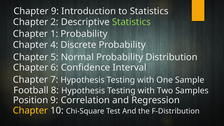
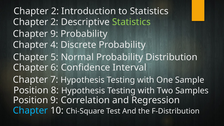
9: 9 -> 2 (55, 11)
Chapter 1: 1 -> 9 (54, 34)
Football: Football -> Position (31, 90)
Chapter colour: yellow -> light blue (30, 111)
